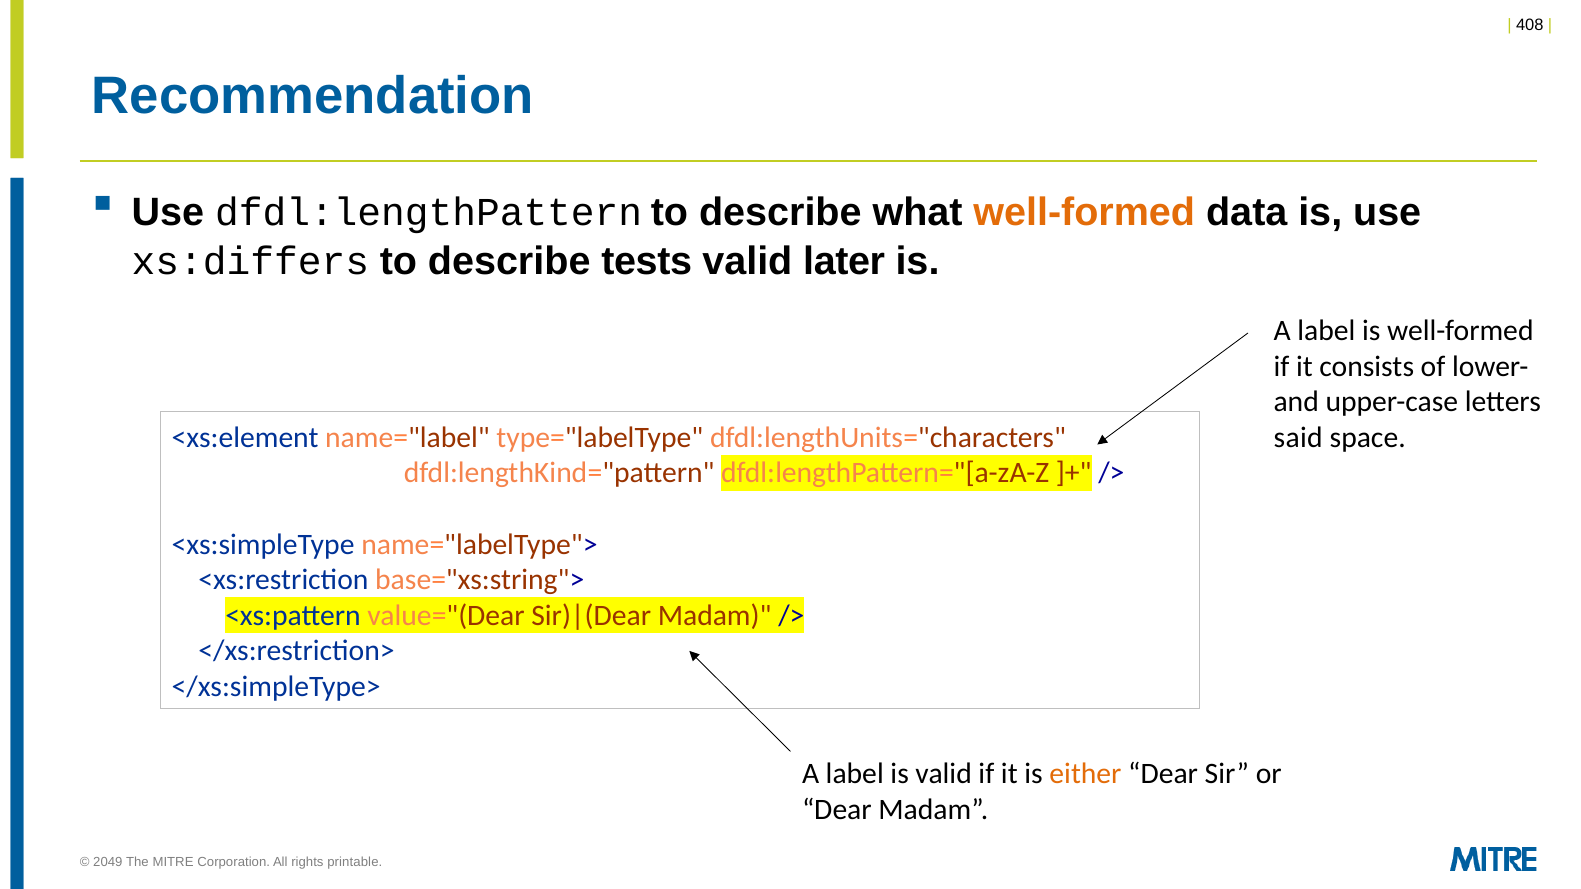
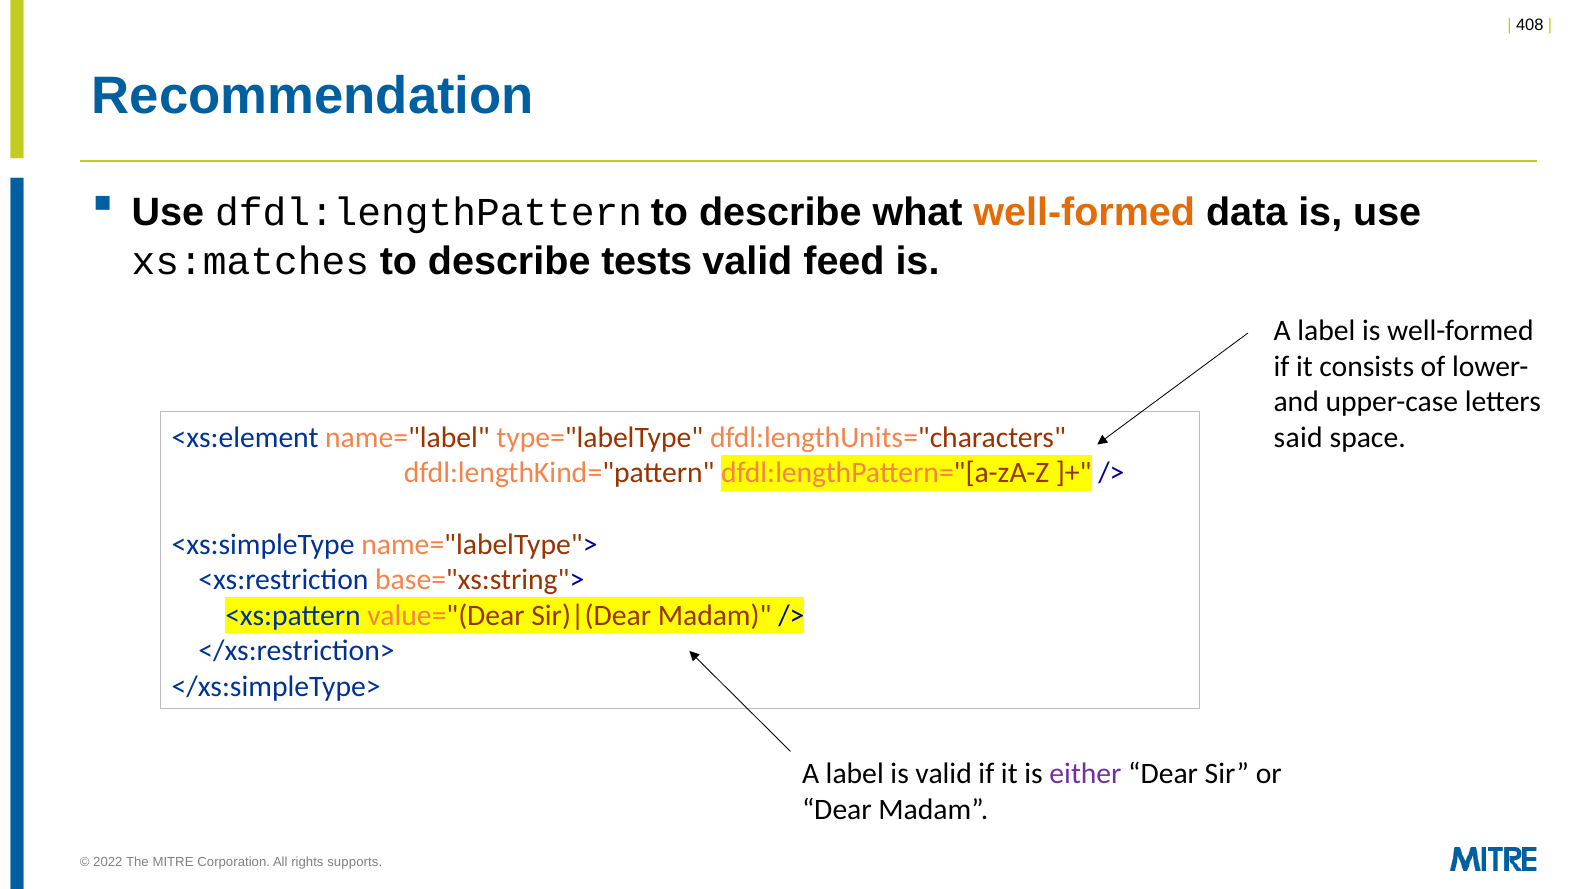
xs:differs: xs:differs -> xs:matches (250, 262)
later: later -> feed (844, 262)
either colour: orange -> purple (1086, 774)
2049: 2049 -> 2022 (108, 862)
printable: printable -> supports (355, 862)
